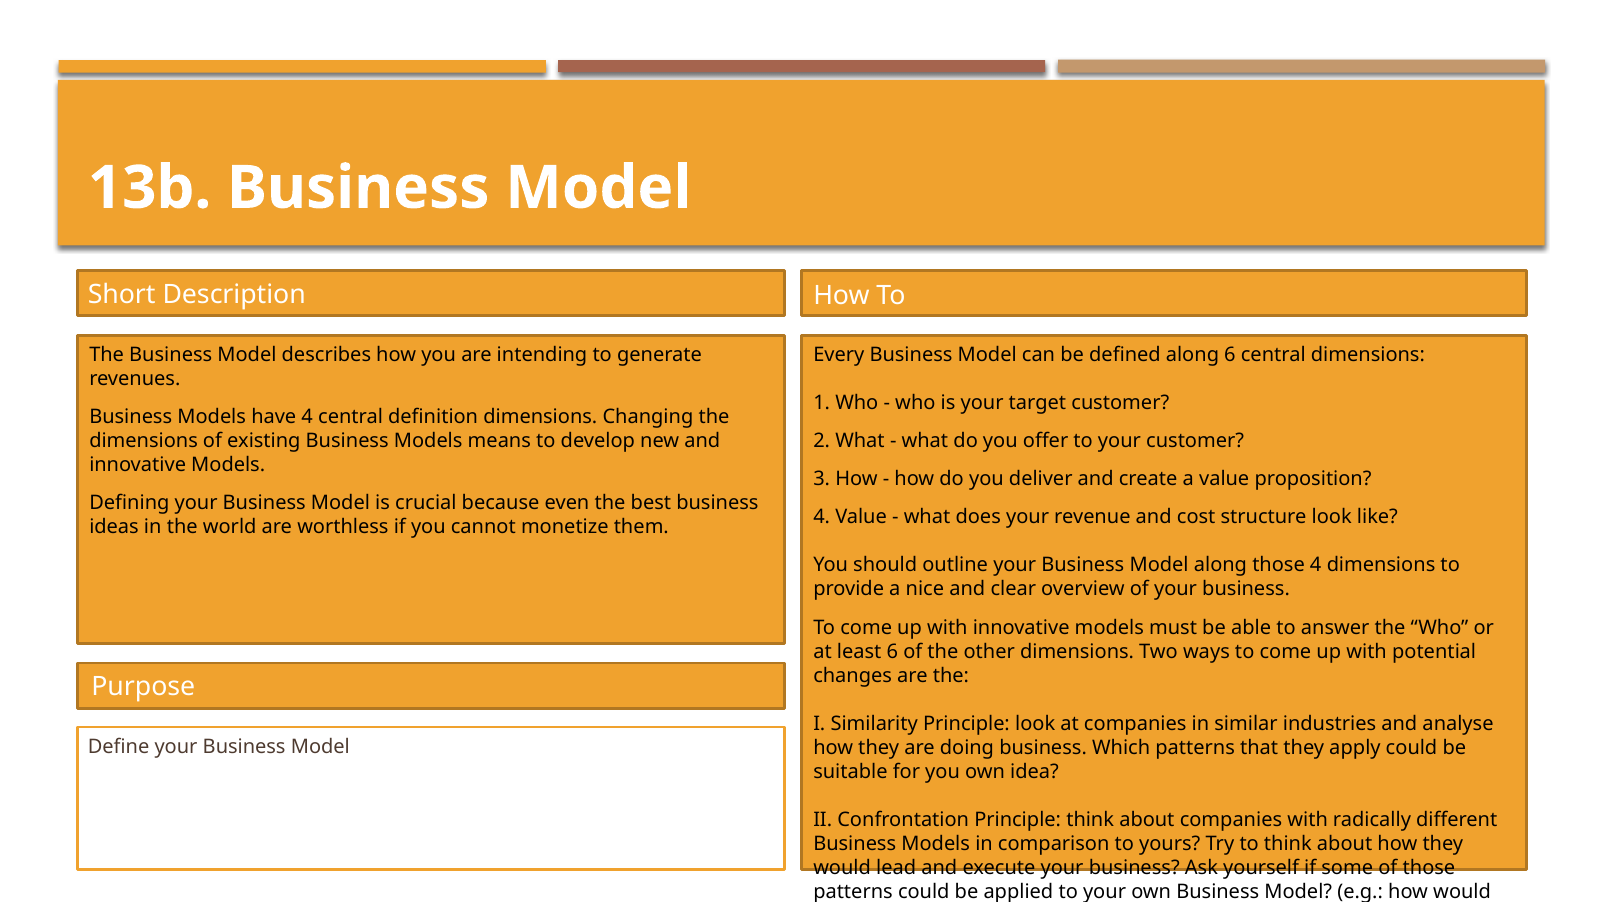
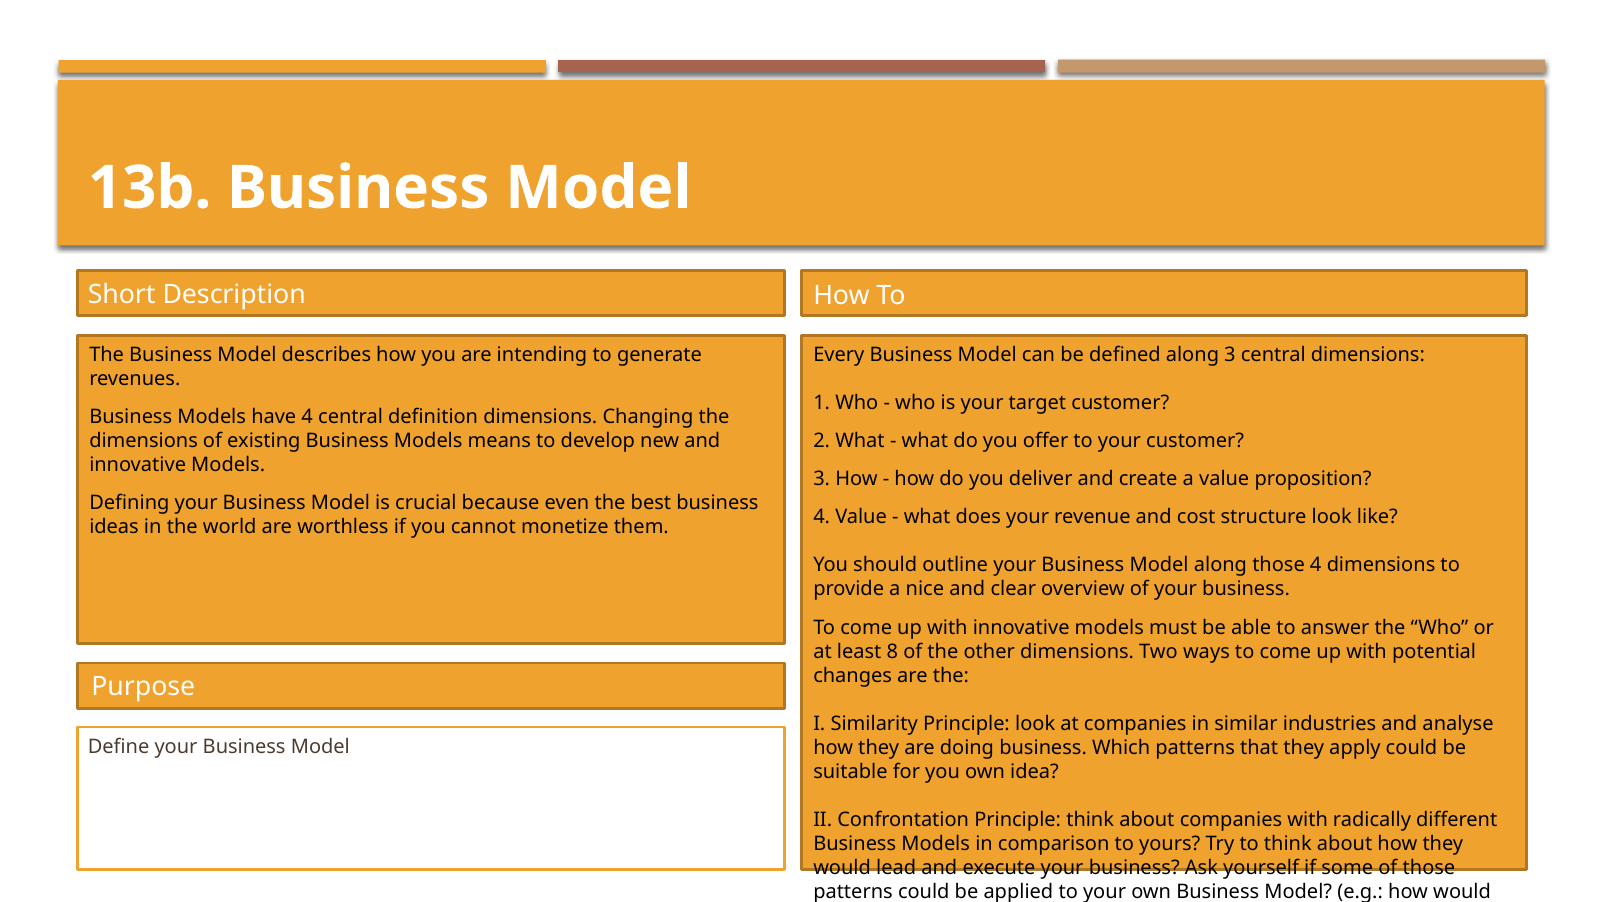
along 6: 6 -> 3 (1230, 355)
least 6: 6 -> 8 (892, 652)
